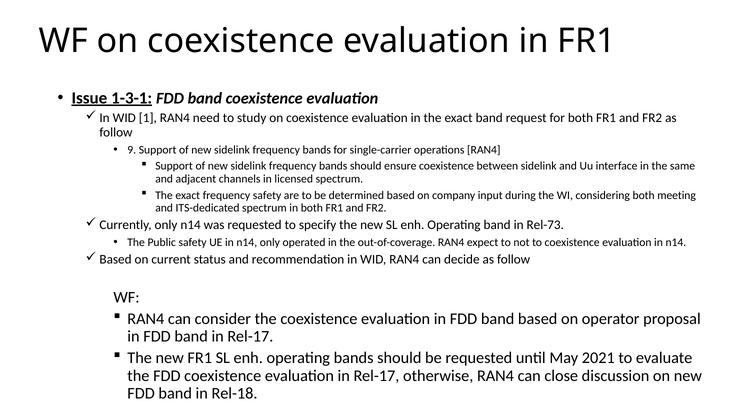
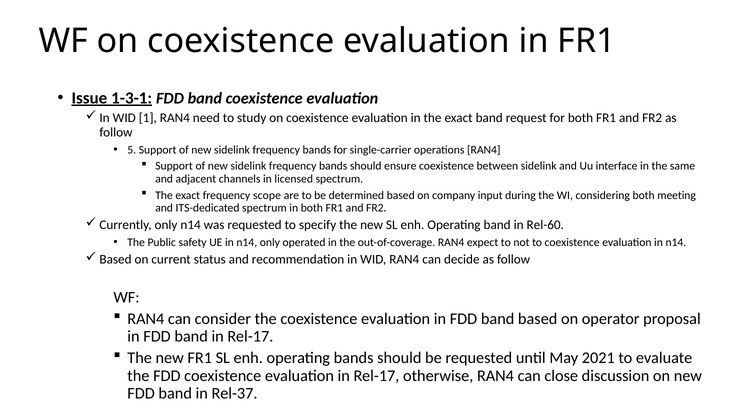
9: 9 -> 5 (132, 150)
frequency safety: safety -> scope (267, 195)
Rel-73: Rel-73 -> Rel-60 (545, 225)
Rel-18: Rel-18 -> Rel-37 (234, 393)
